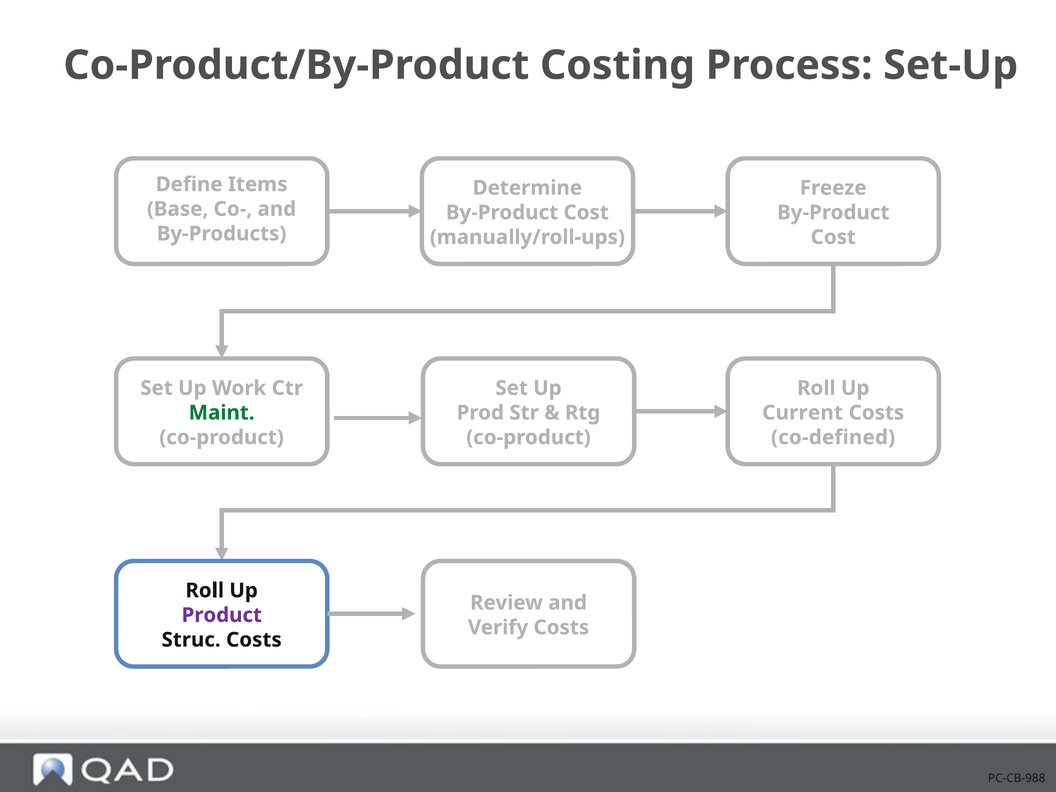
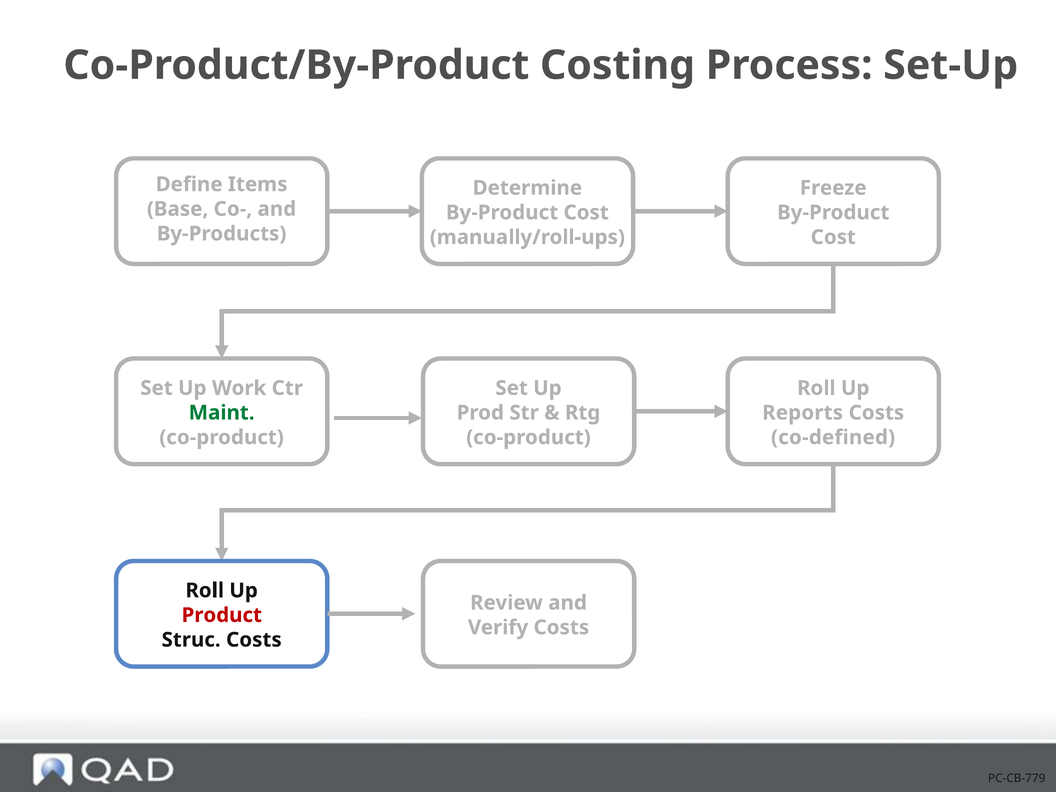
Current: Current -> Reports (803, 413)
Product colour: purple -> red (222, 615)
PC-CB-988: PC-CB-988 -> PC-CB-779 (1017, 778)
